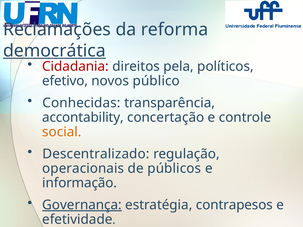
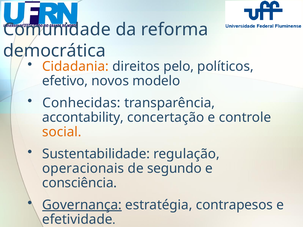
Reclamações: Reclamações -> Comunidade (57, 30)
democrática underline: present -> none (54, 51)
Cidadania colour: red -> orange (76, 67)
pela: pela -> pelo (179, 67)
público: público -> modelo (156, 81)
Descentralizado: Descentralizado -> Sustentabilidade (96, 154)
públicos: públicos -> segundo (174, 169)
informação: informação -> consciência (80, 183)
